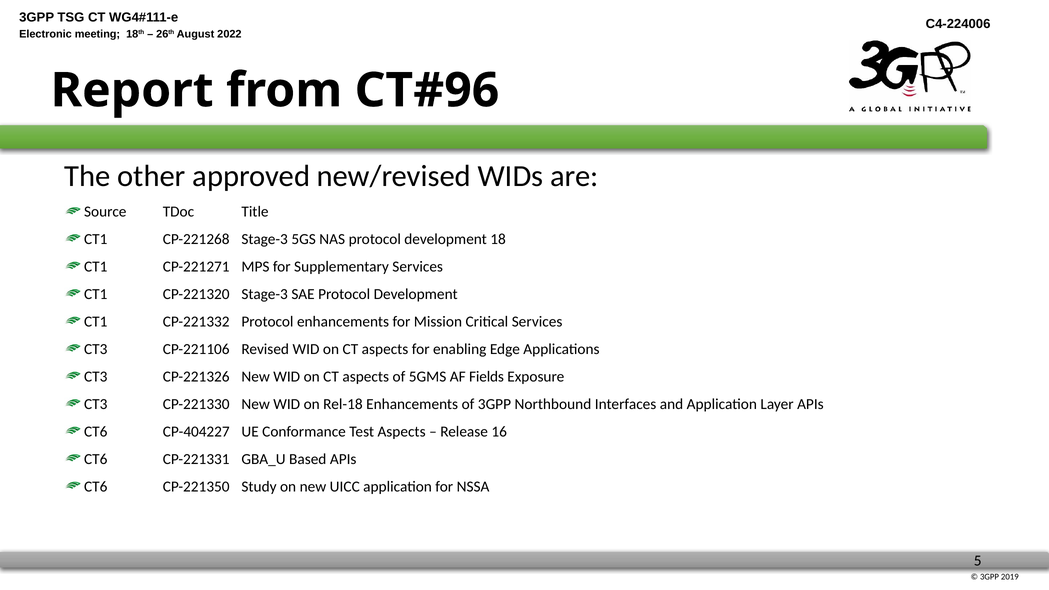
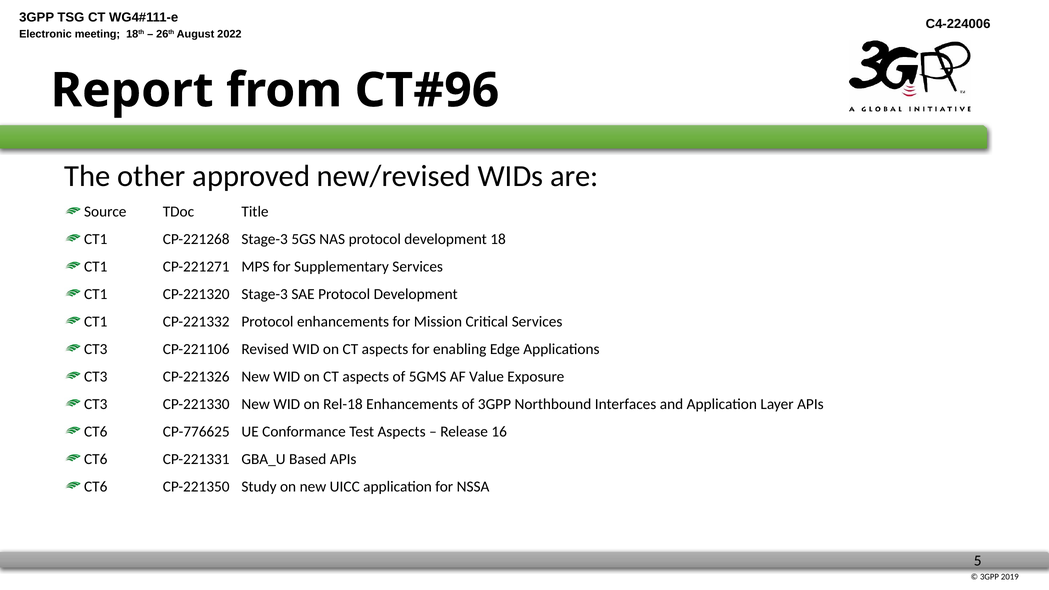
Fields: Fields -> Value (487, 377)
CP-404227: CP-404227 -> CP-776625 (196, 432)
